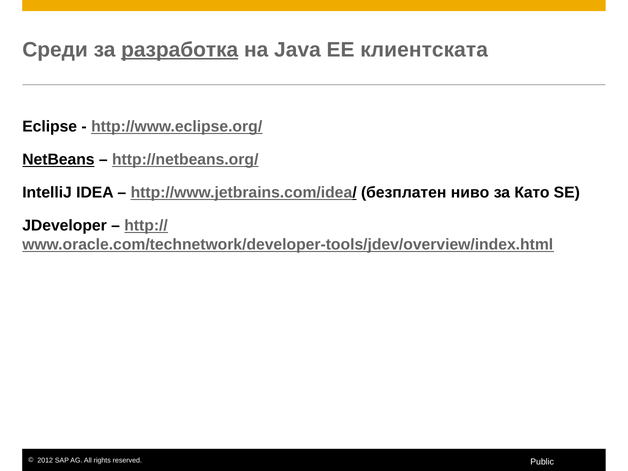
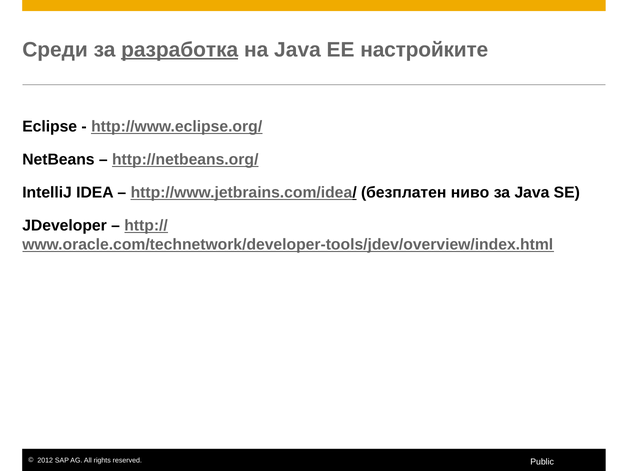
клиентската: клиентската -> настройките (424, 50)
NetBeans underline: present -> none (58, 160)
за Като: Като -> Jаva (532, 193)
